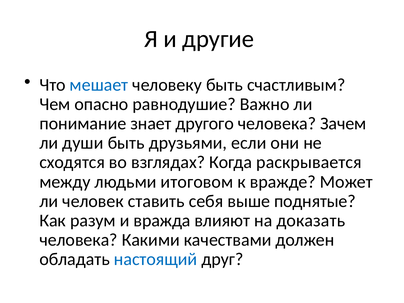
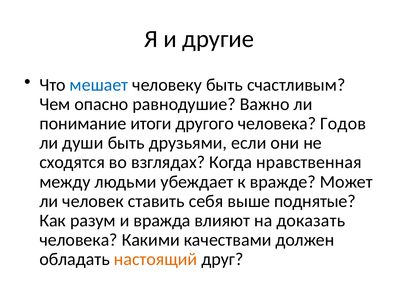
знает: знает -> итоги (151, 124)
Зачем: Зачем -> Годов (343, 124)
раскрывается: раскрывается -> нравственная (309, 162)
итоговом: итоговом -> убеждает (197, 182)
настоящий colour: blue -> orange (156, 259)
